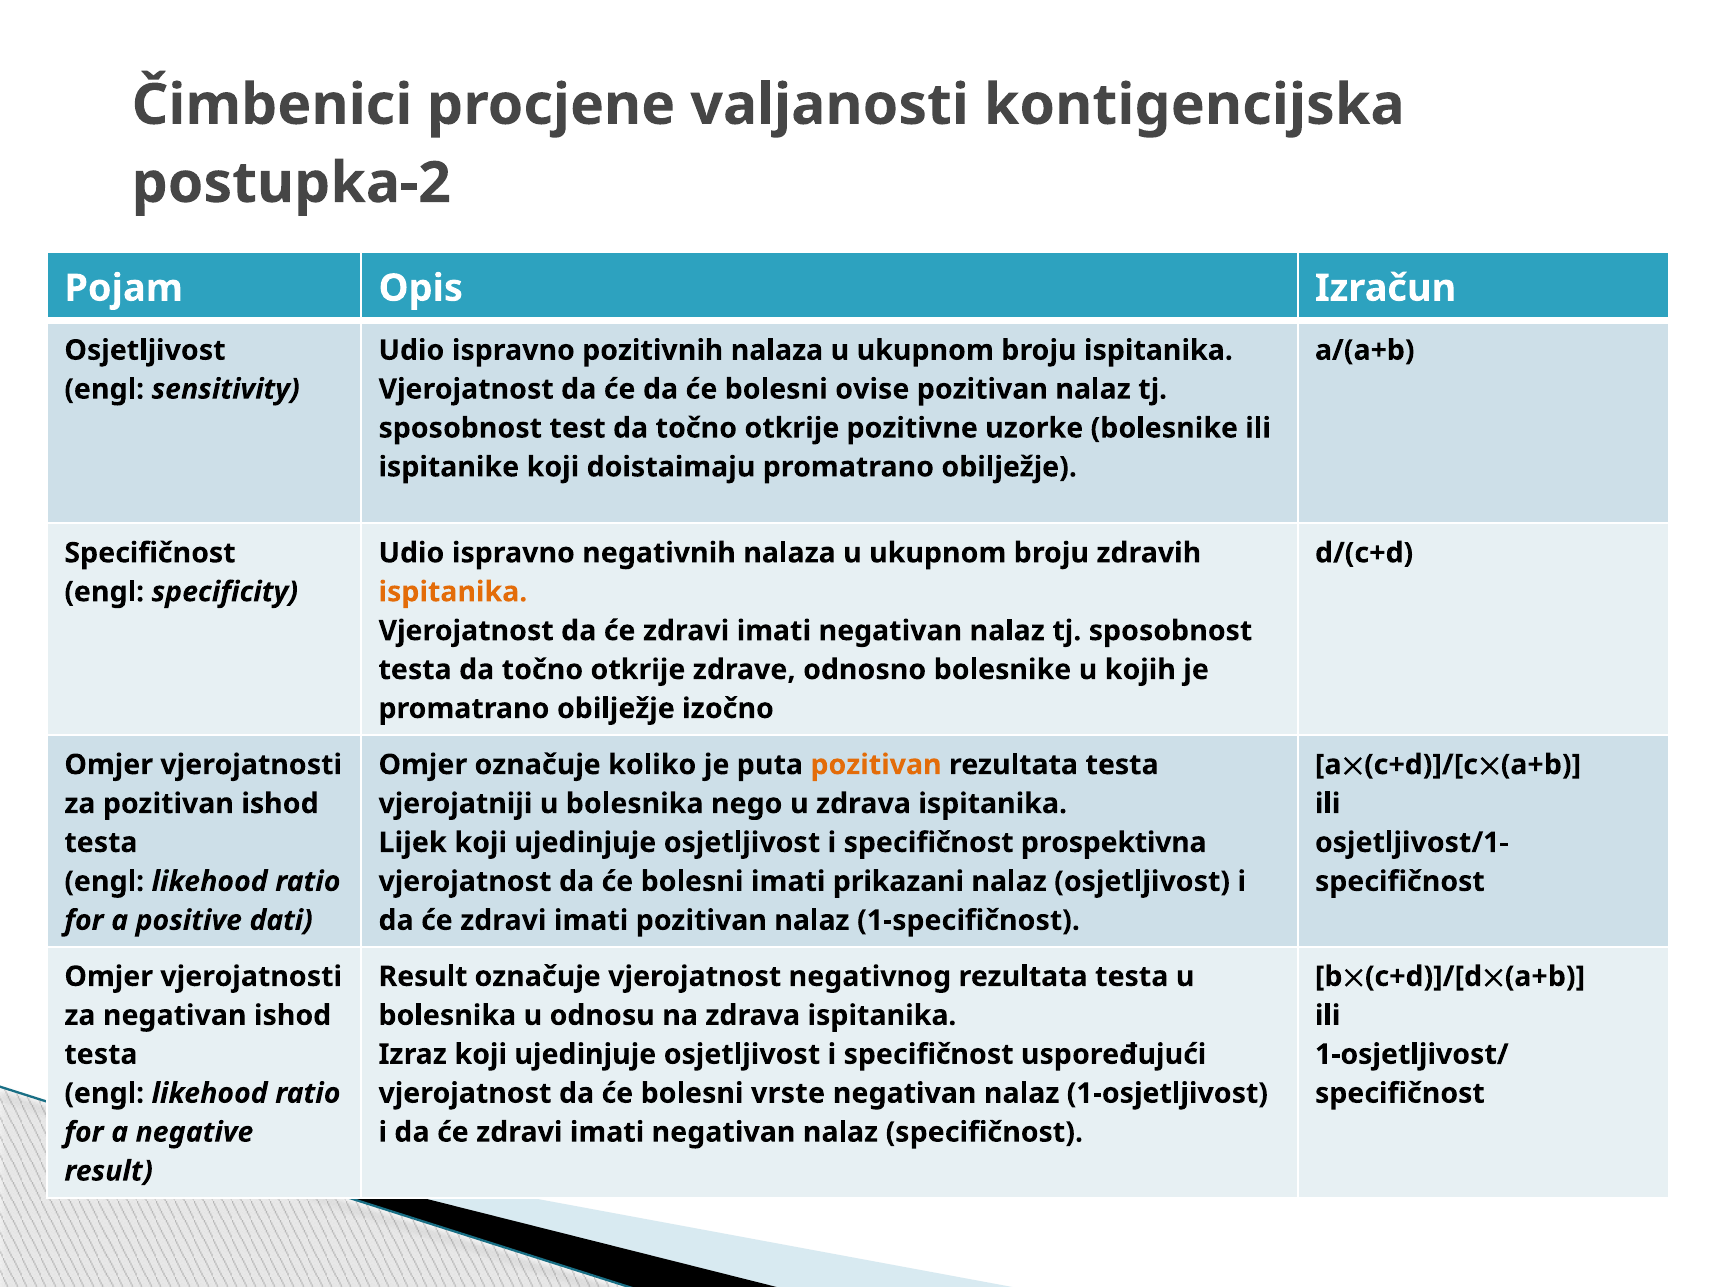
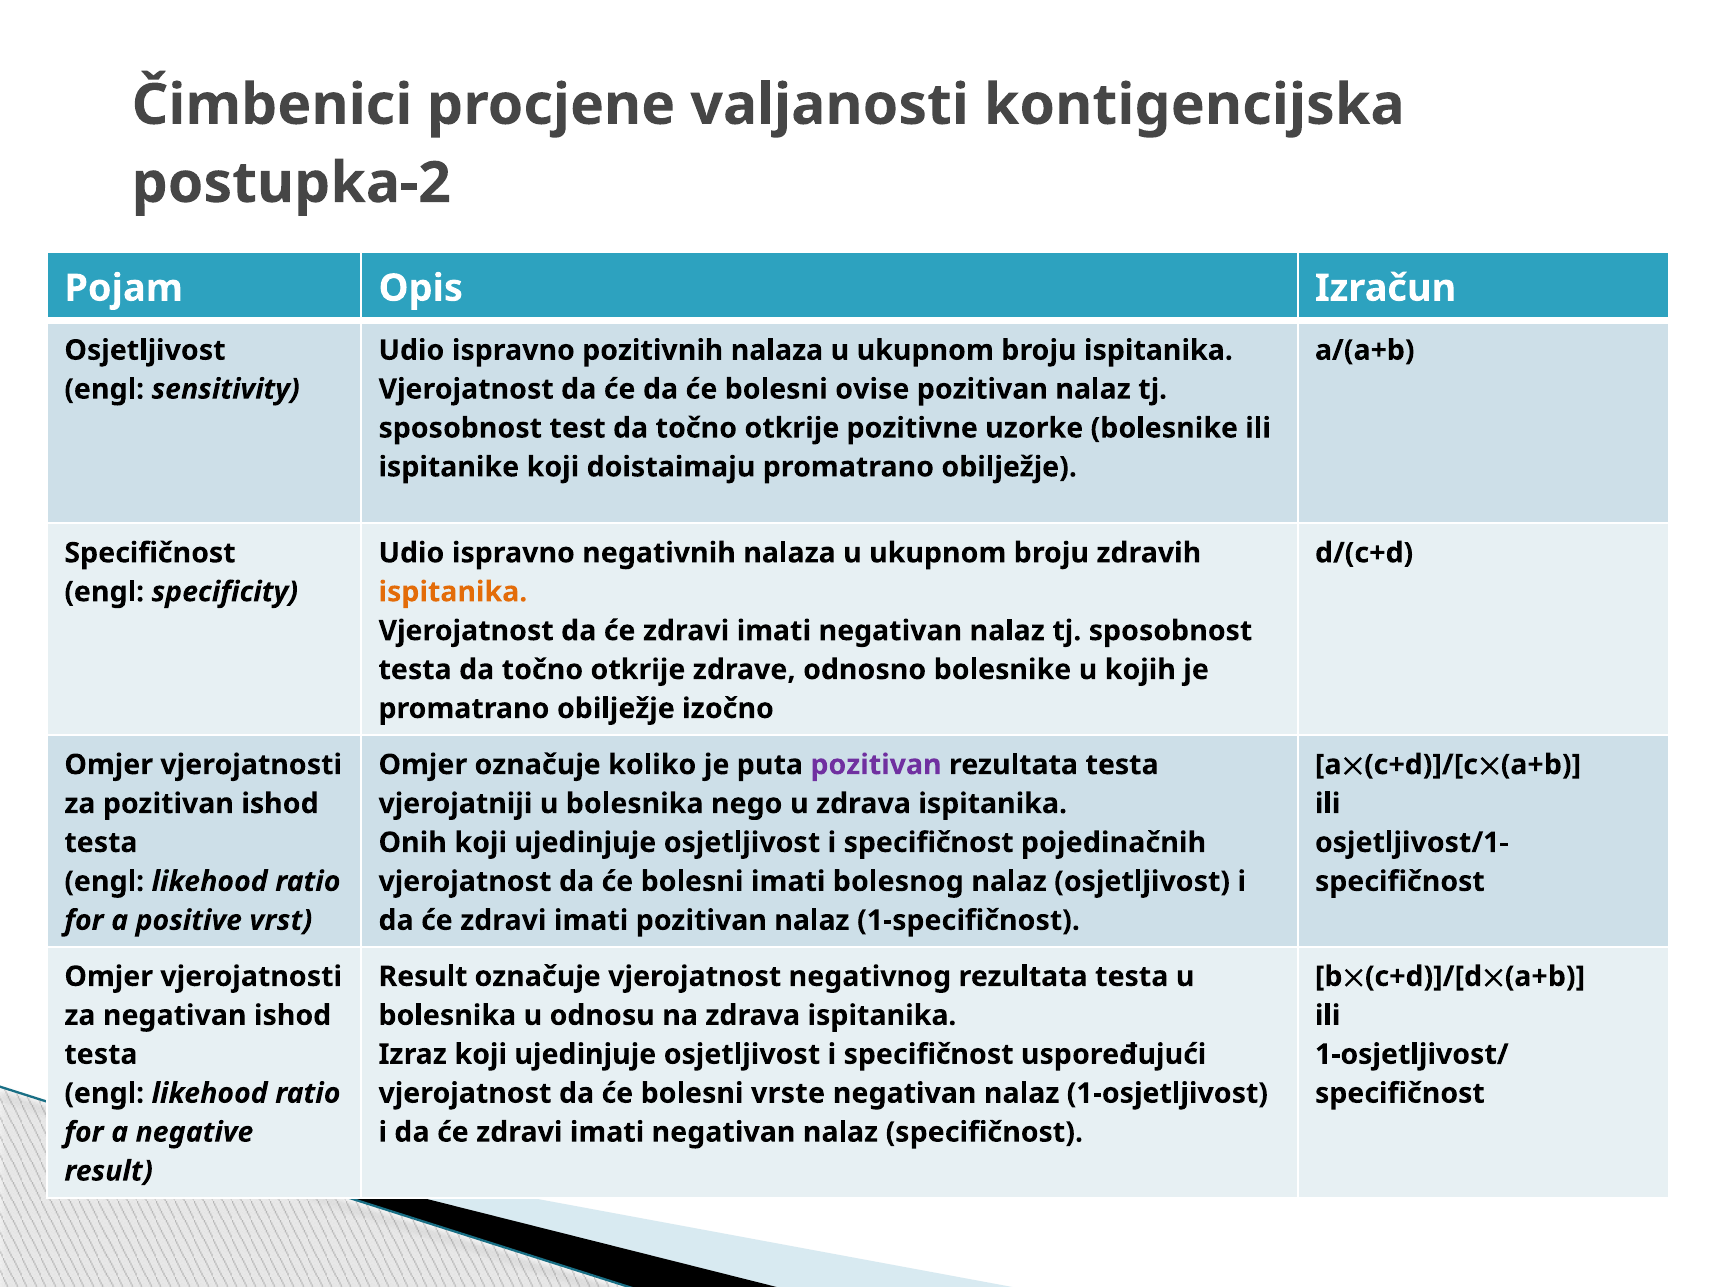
pozitivan colour: orange -> purple (876, 765)
Lijek: Lijek -> Onih (413, 843)
prospektivna: prospektivna -> pojedinačnih (1114, 843)
prikazani: prikazani -> bolesnog (898, 882)
dati: dati -> vrst (281, 920)
